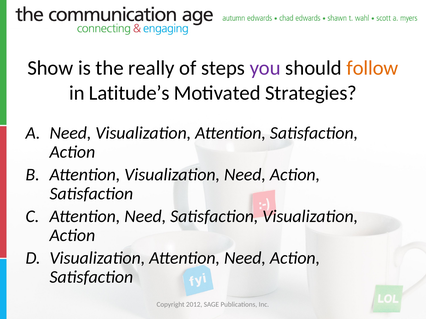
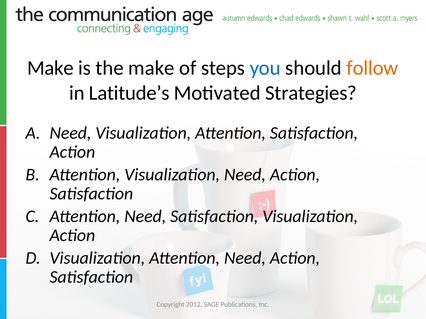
Show: Show -> Make (50, 68)
the really: really -> make (151, 68)
you colour: purple -> blue (265, 68)
